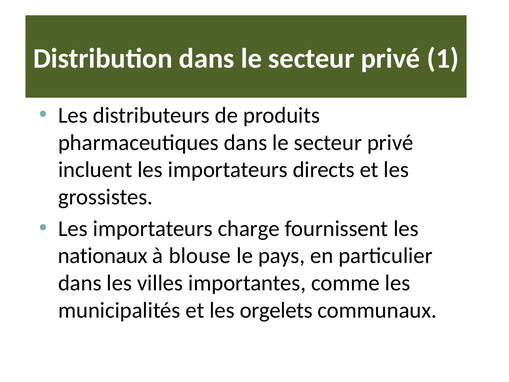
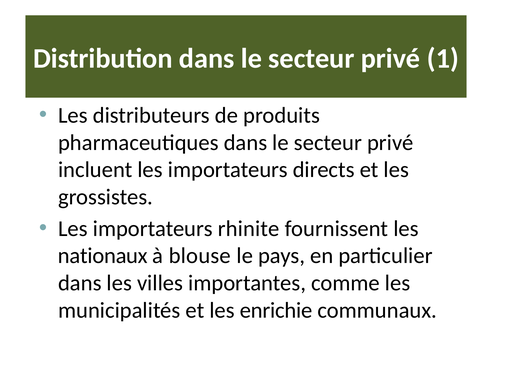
charge: charge -> rhinite (249, 228)
orgelets: orgelets -> enrichie (276, 310)
